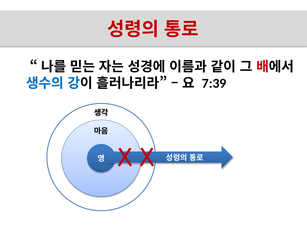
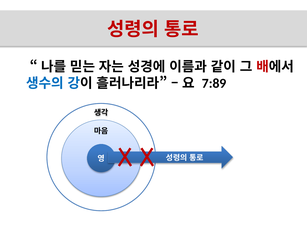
7:39: 7:39 -> 7:89 (214, 83)
